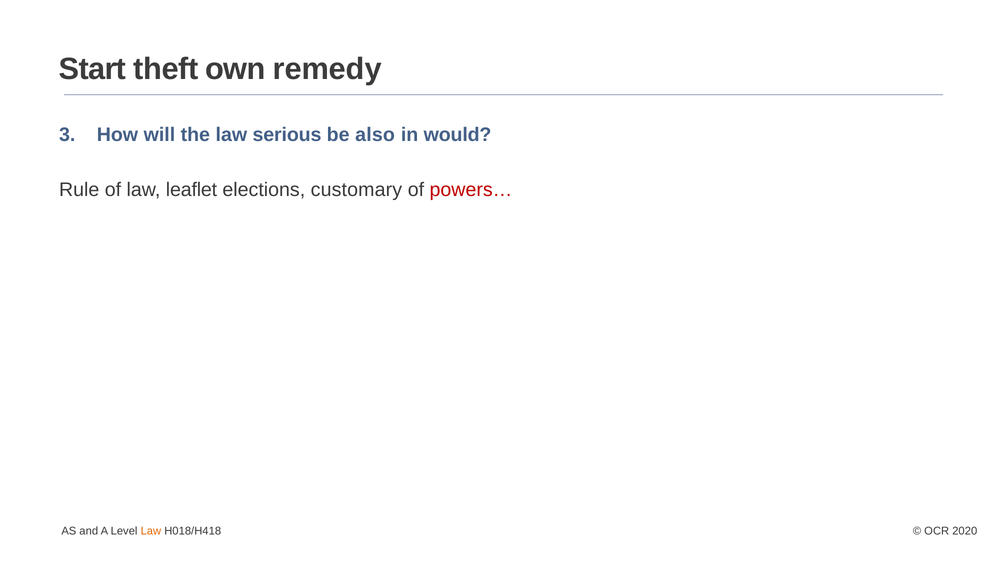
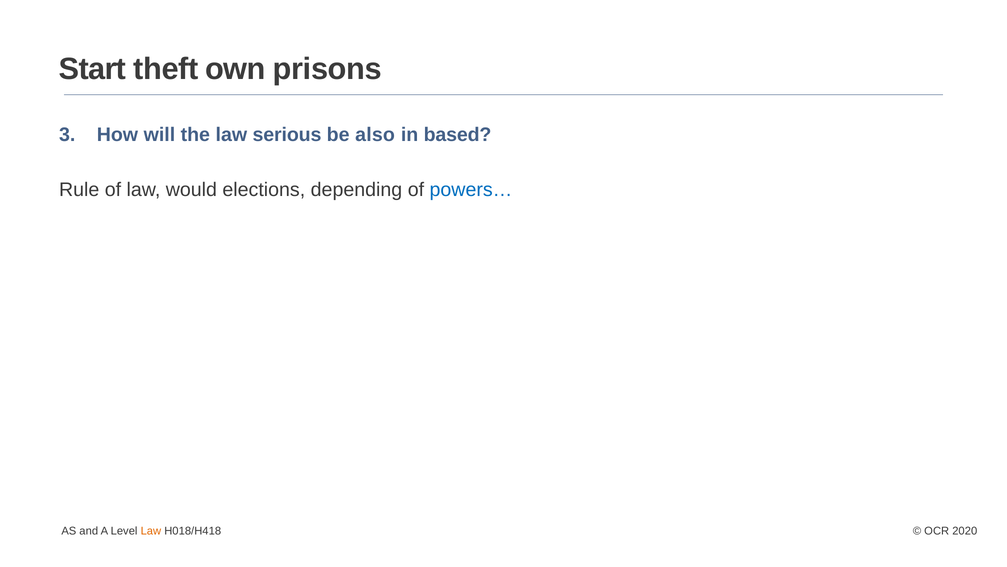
remedy: remedy -> prisons (327, 69)
would: would -> based (458, 135)
leaflet: leaflet -> would (191, 190)
customary: customary -> depending (356, 190)
powers… colour: red -> blue (471, 190)
